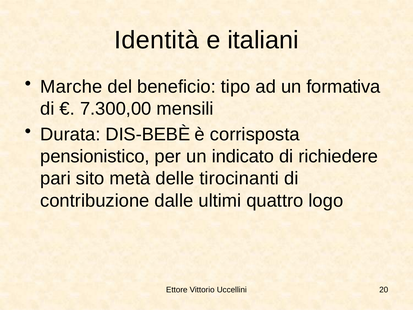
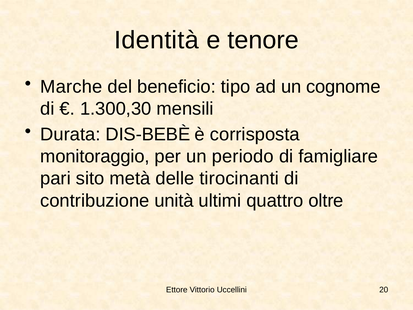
italiani: italiani -> tenore (263, 40)
formativa: formativa -> cognome (343, 87)
7.300,00: 7.300,00 -> 1.300,30 (116, 109)
pensionistico: pensionistico -> monitoraggio (95, 156)
indicato: indicato -> periodo (243, 156)
richiedere: richiedere -> famigliare (338, 156)
dalle: dalle -> unità (174, 200)
logo: logo -> oltre (326, 200)
